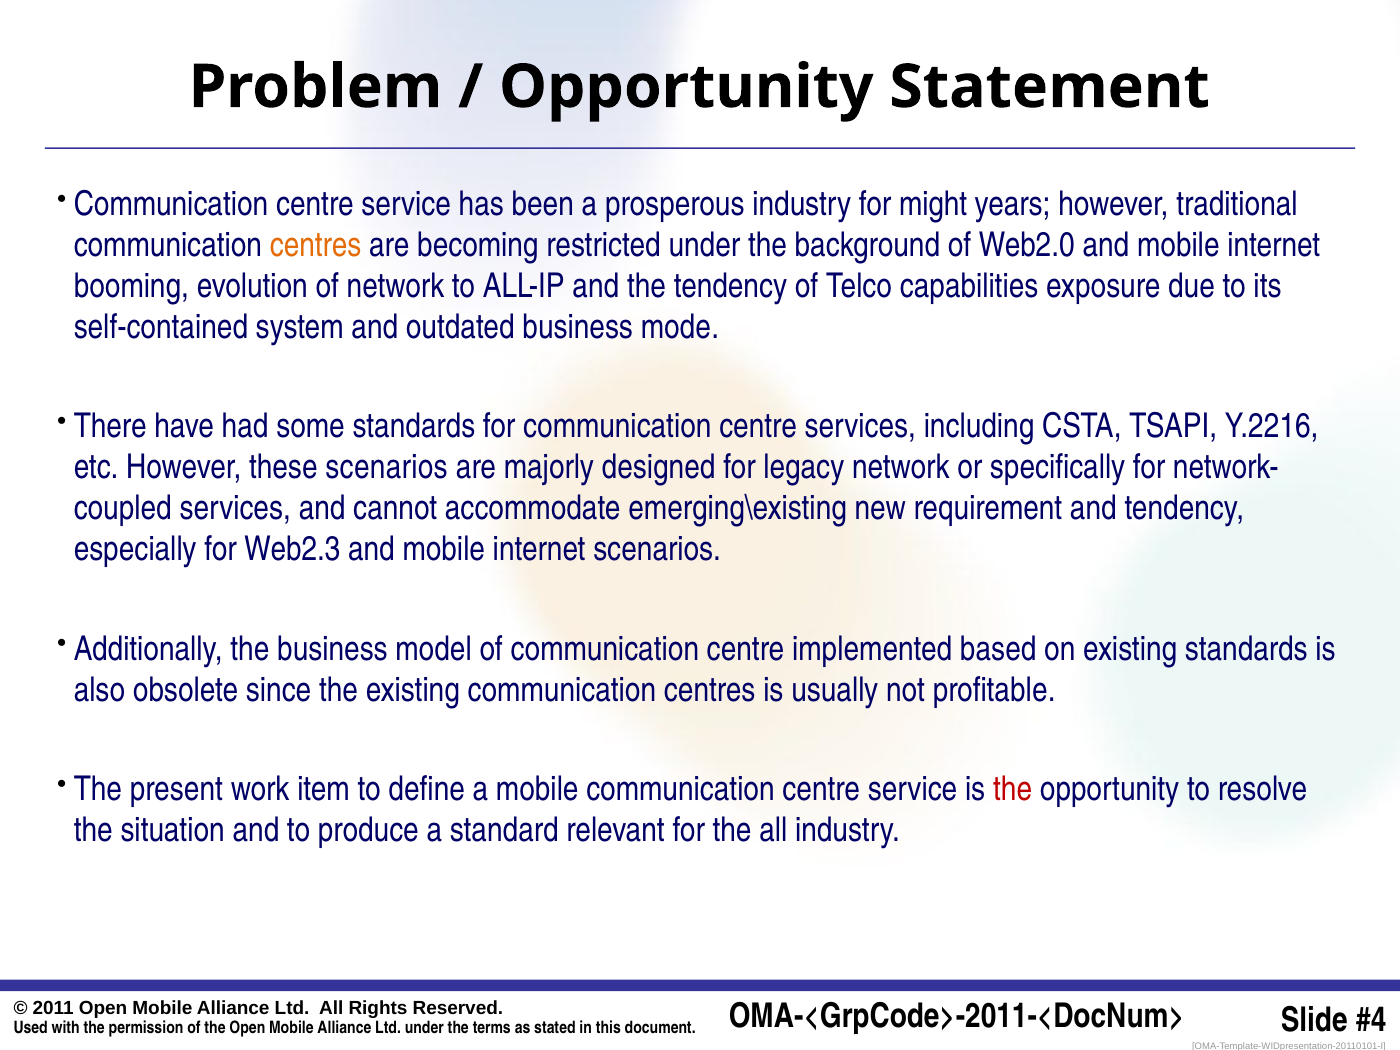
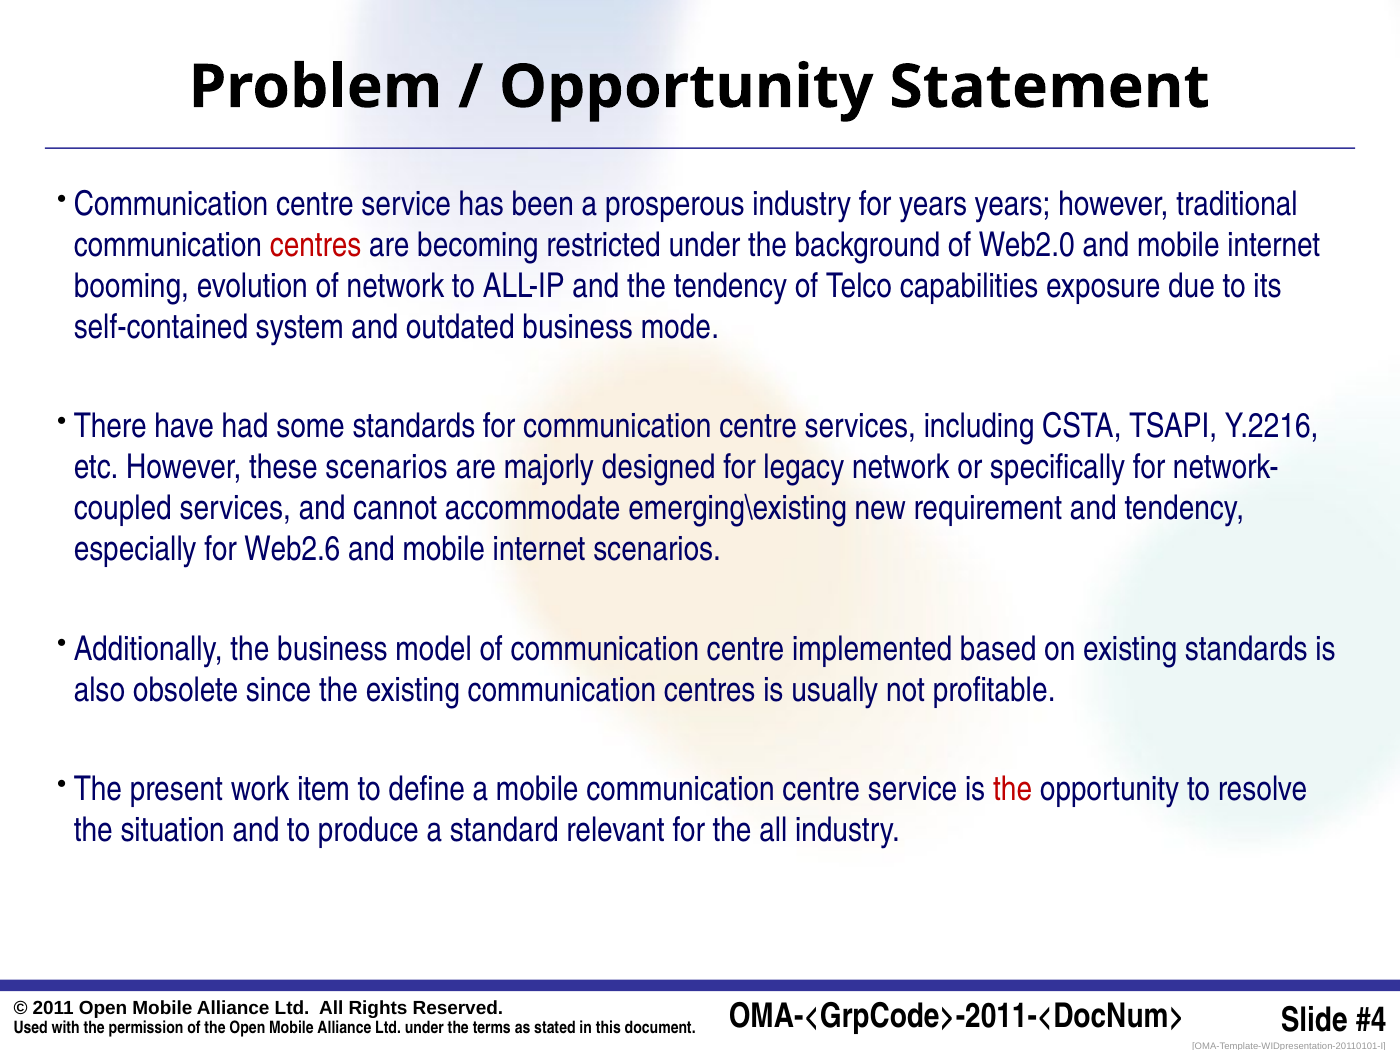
for might: might -> years (933, 204)
centres colour: orange -> red (316, 245)
Web2.3: Web2.3 -> Web2.6 (292, 550)
